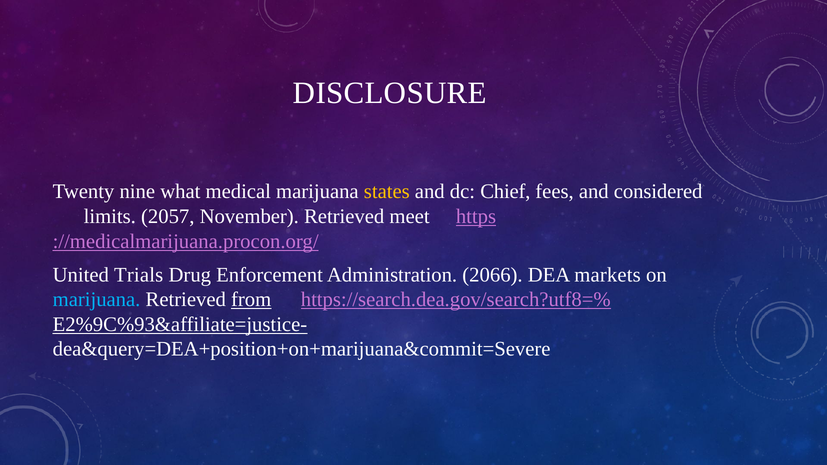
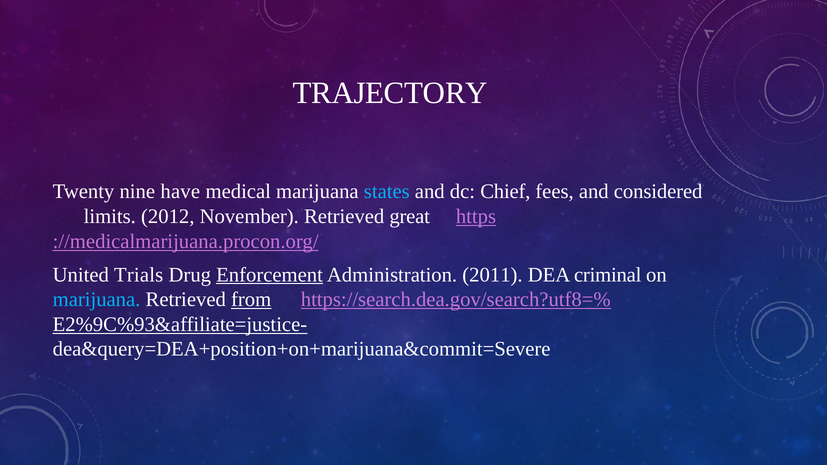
DISCLOSURE: DISCLOSURE -> TRAJECTORY (390, 93)
what: what -> have (180, 192)
states colour: yellow -> light blue (387, 192)
2057: 2057 -> 2012 (168, 217)
meet: meet -> great (410, 217)
Enforcement underline: none -> present (270, 275)
2066: 2066 -> 2011 (492, 275)
markets: markets -> criminal (608, 275)
